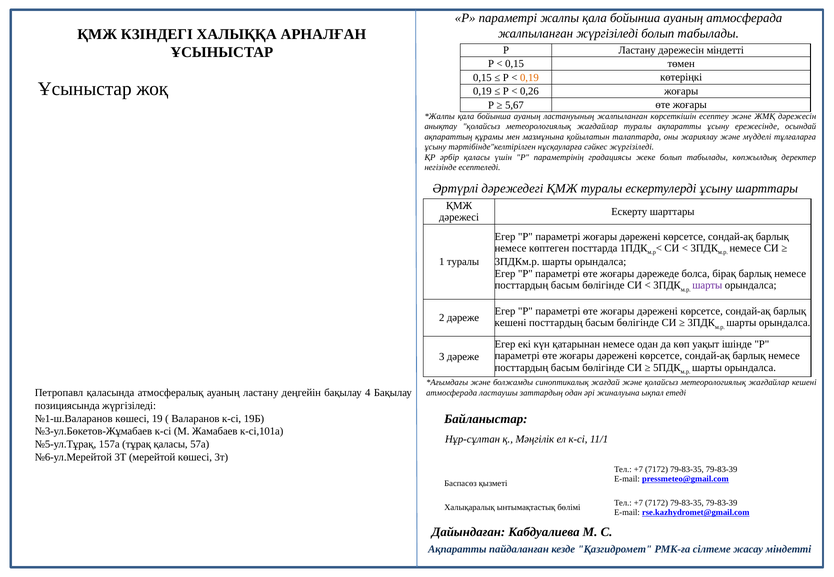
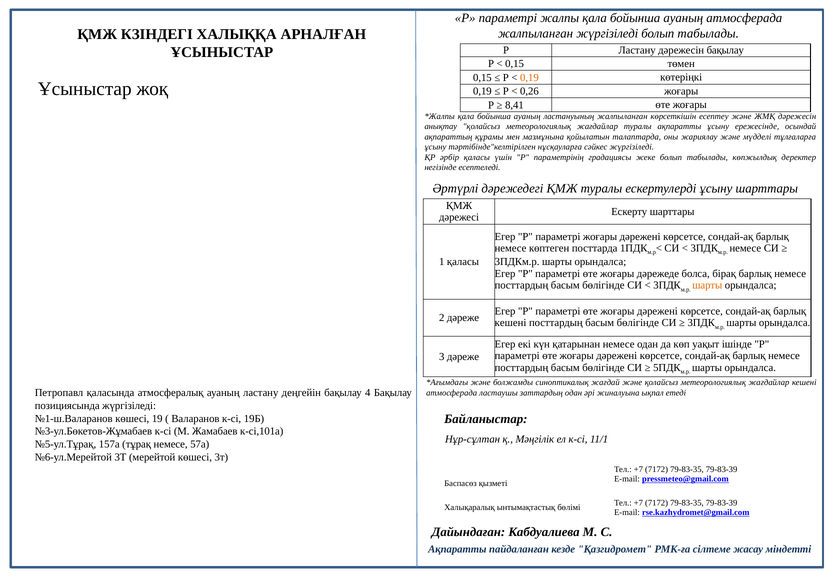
дәрежесін міндетті: міндетті -> бақылау (725, 50)
5,67: 5,67 -> 8,41 (514, 105)
1 туралы: туралы -> қаласы (463, 262)
шарты colour: purple -> orange (707, 285)
тұрақ қаласы: қаласы -> немесе (171, 444)
